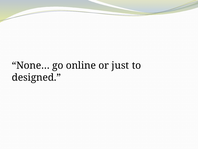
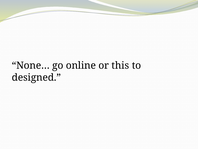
just: just -> this (120, 65)
